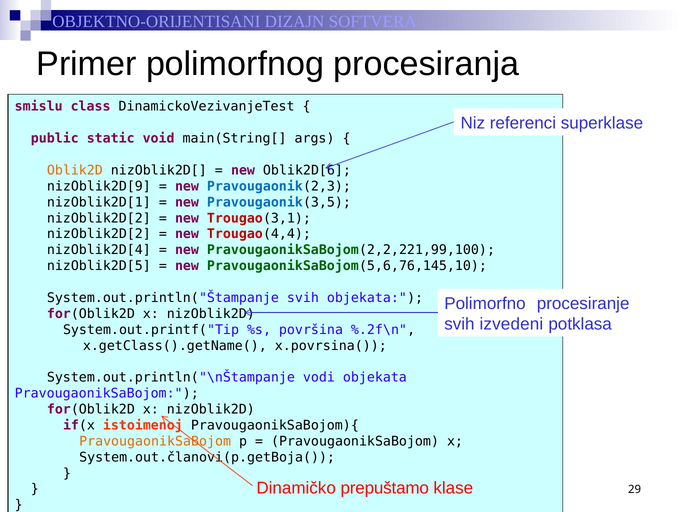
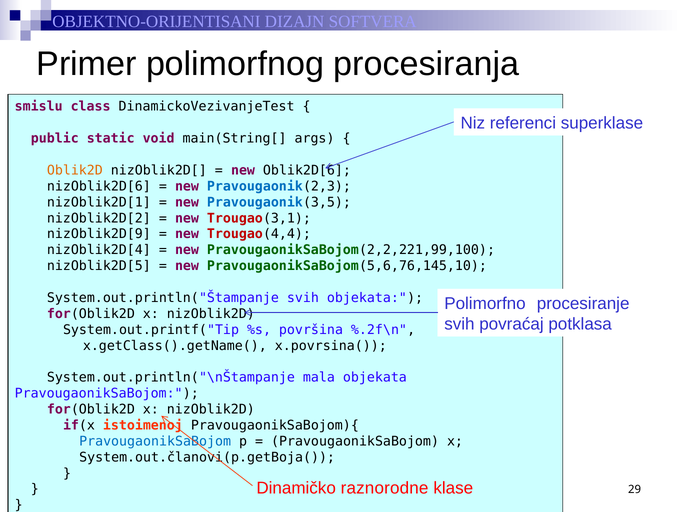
nizOblik2D[9: nizOblik2D[9 -> nizOblik2D[6 (99, 186)
nizOblik2D[2: nizOblik2D[2 -> nizOblik2D[9 (99, 234)
izvedeni: izvedeni -> povraćaj (511, 324)
vodi: vodi -> mala (319, 377)
PravougaonikSaBojom colour: orange -> blue (155, 441)
prepuštamo: prepuštamo -> raznorodne (385, 488)
